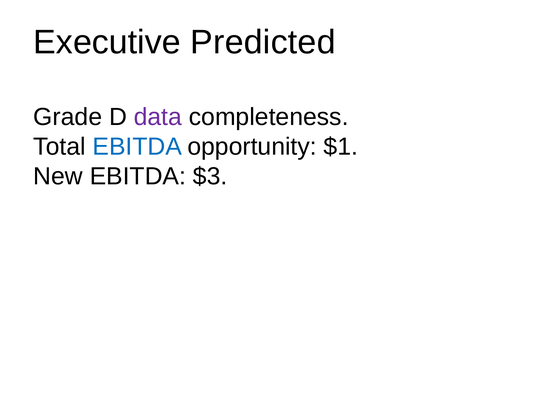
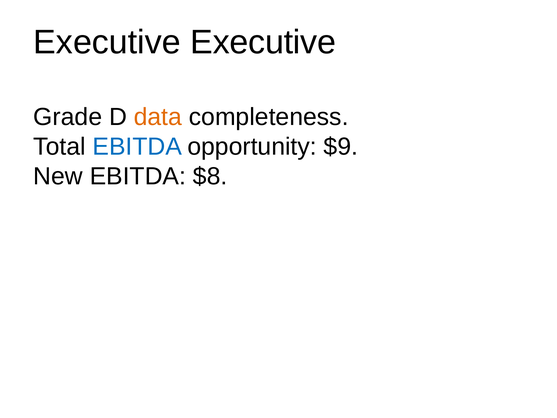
Executive Predicted: Predicted -> Executive (263, 42)
data colour: purple -> orange (158, 117)
$1: $1 -> $9 (341, 147)
$3: $3 -> $8 (210, 176)
